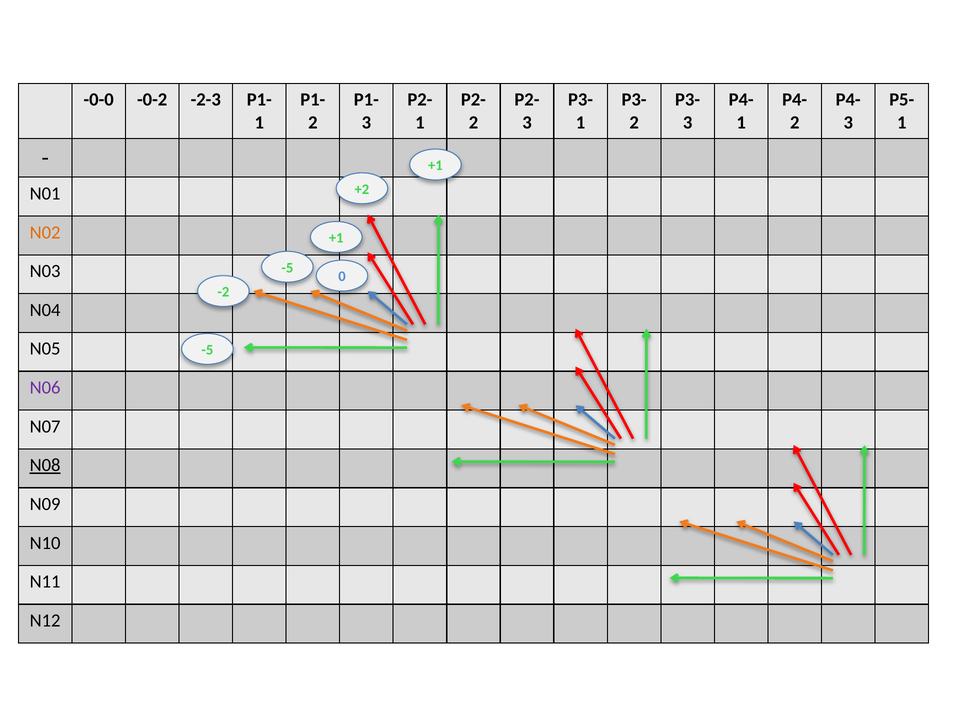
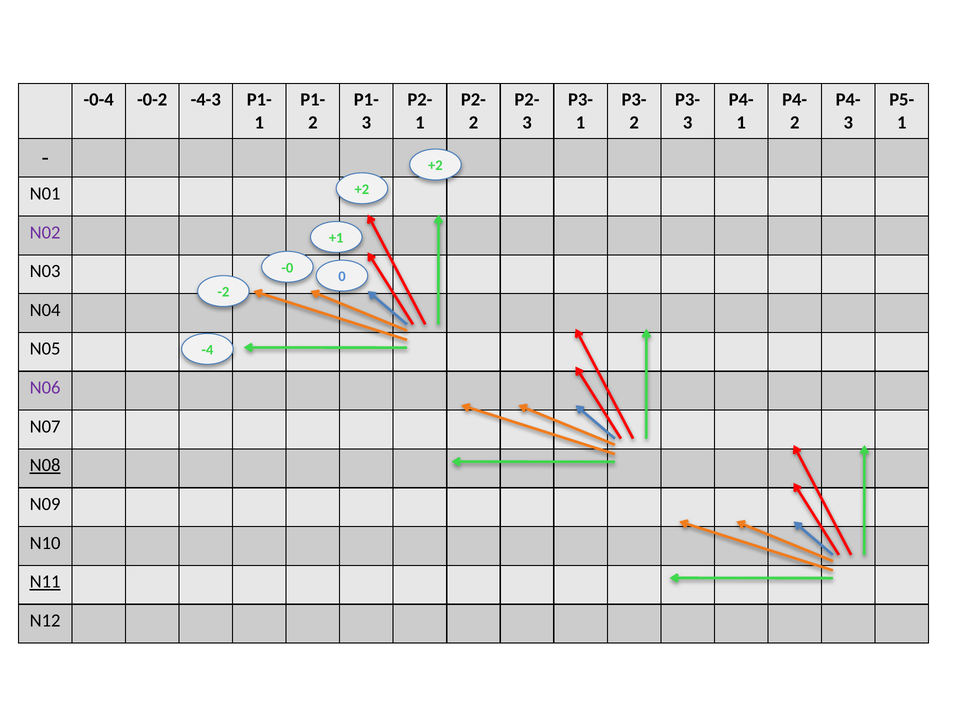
-0-0: -0-0 -> -0-4 (99, 100)
-2-3: -2-3 -> -4-3 (206, 100)
+1: +1 -> +2 (435, 165)
N02 colour: orange -> purple (45, 232)
-5: -5 -> -0 (287, 268)
-5: -5 -> -4 (207, 350)
N11 underline: none -> present (45, 582)
